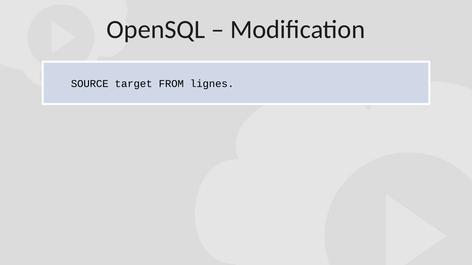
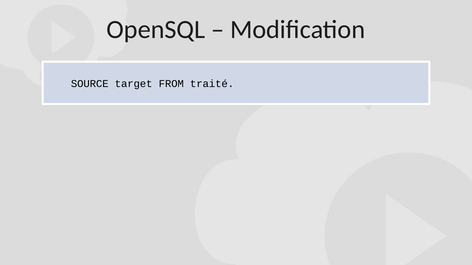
lignes: lignes -> traité (212, 84)
